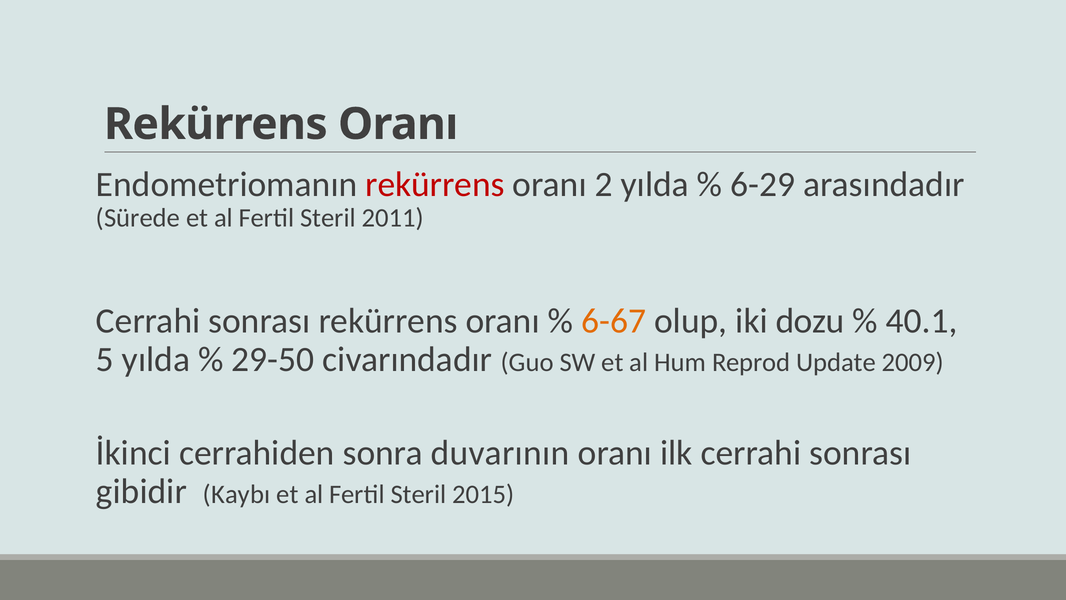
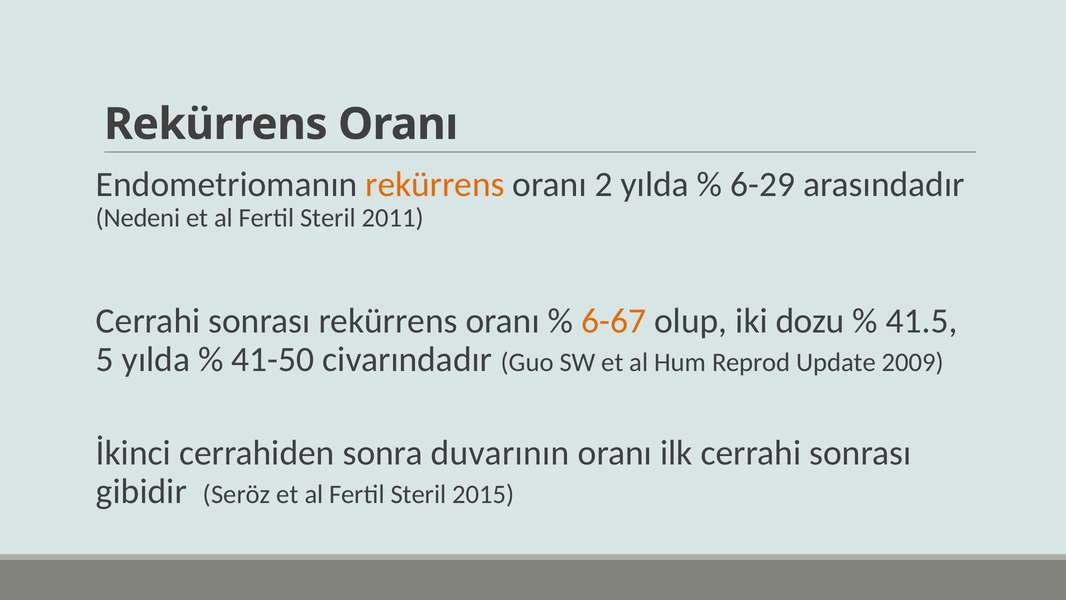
rekürrens colour: red -> orange (435, 184)
Sürede: Sürede -> Nedeni (138, 218)
40.1: 40.1 -> 41.5 (921, 321)
29-50: 29-50 -> 41-50 (273, 359)
Kaybı: Kaybı -> Seröz (237, 494)
